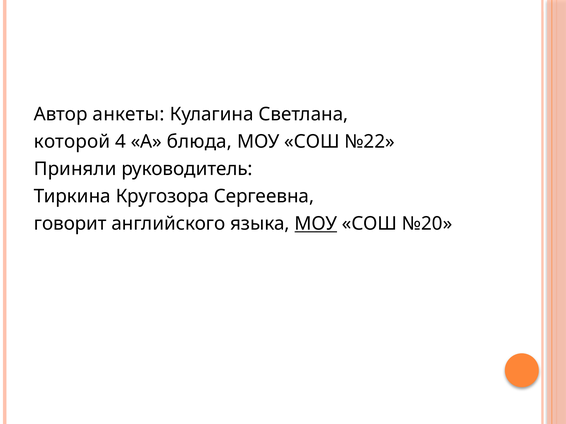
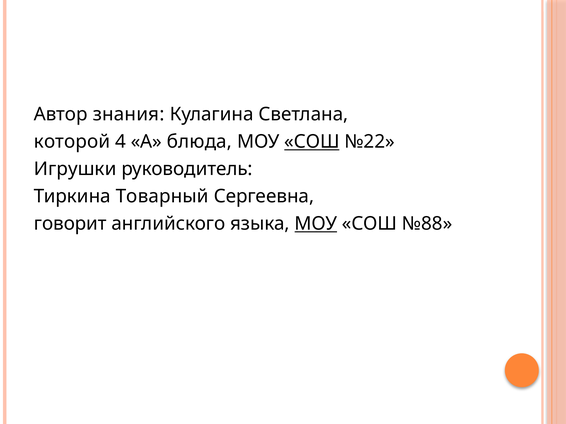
анкеты: анкеты -> знания (129, 114)
СОШ underline: none -> present (312, 142)
Приняли: Приняли -> Игрушки (75, 169)
Кругозора: Кругозора -> Товарный (162, 197)
№20: №20 -> №88 (427, 224)
